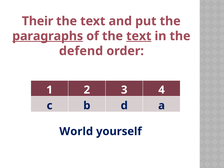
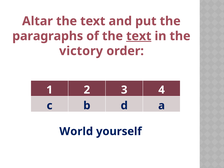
Their: Their -> Altar (37, 21)
paragraphs underline: present -> none (48, 36)
defend: defend -> victory (81, 51)
